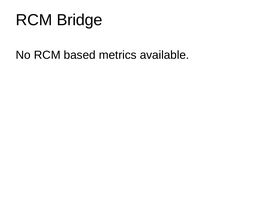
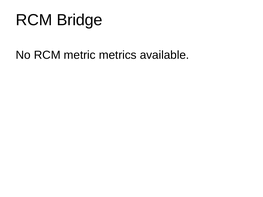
based: based -> metric (80, 55)
